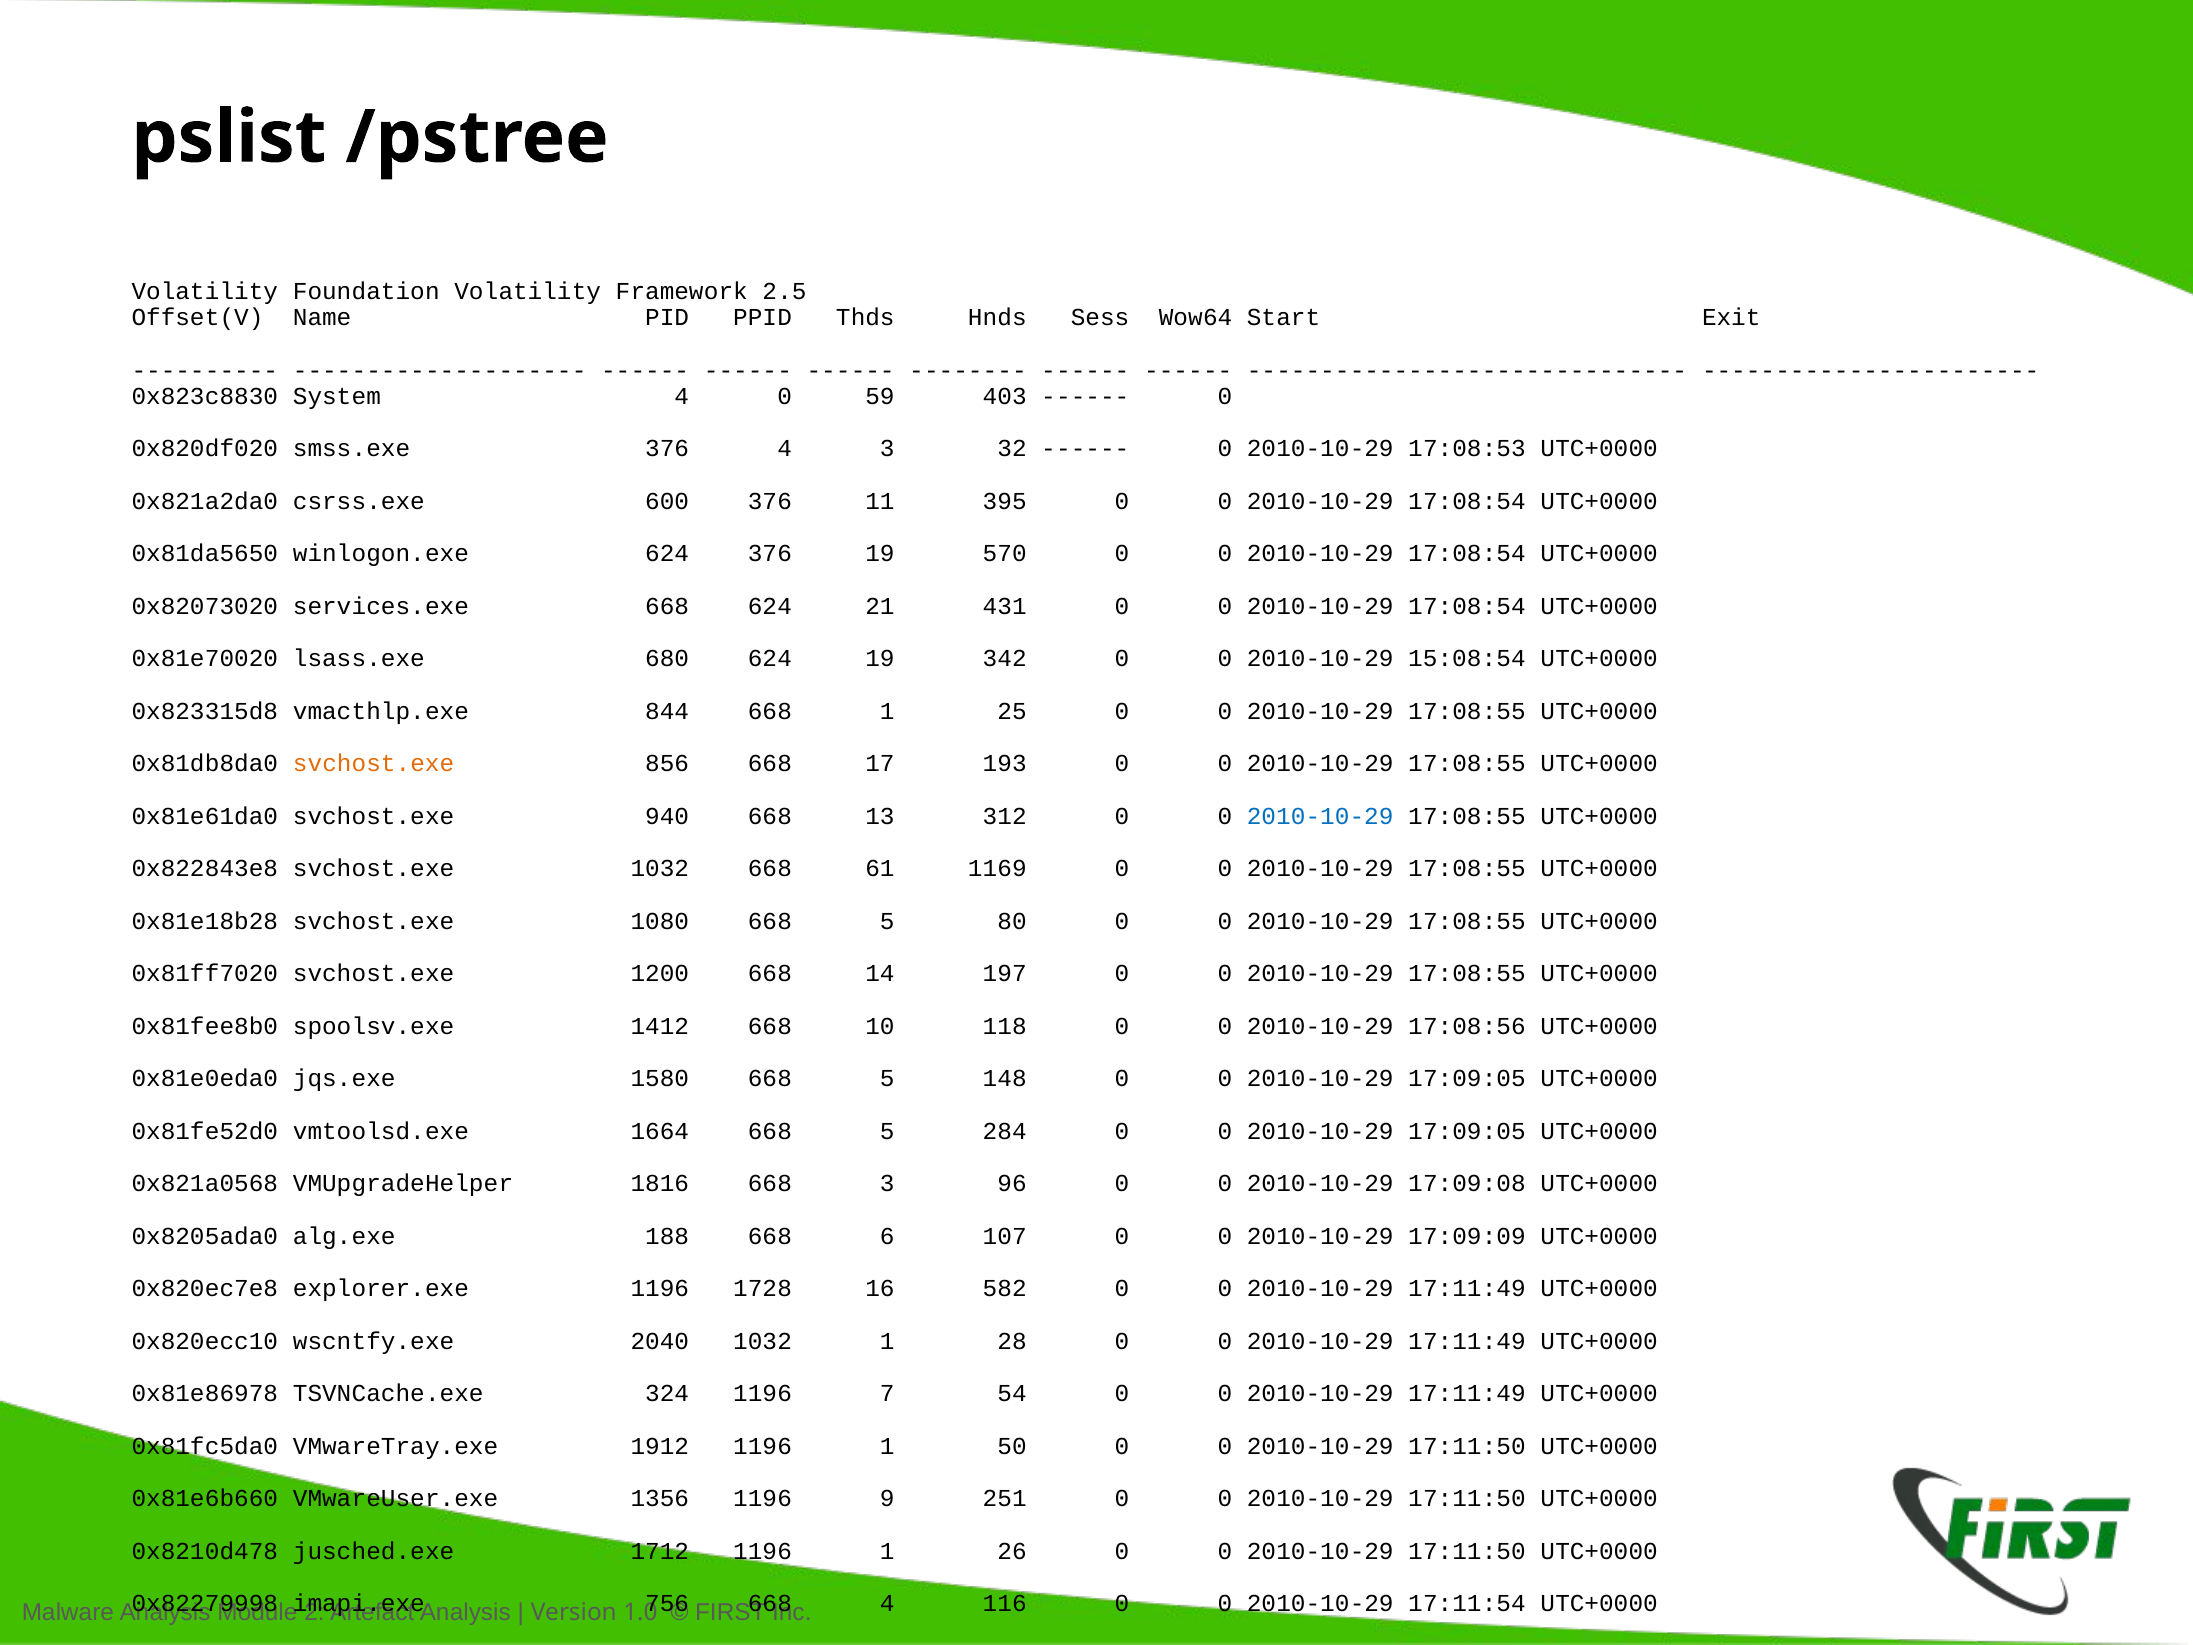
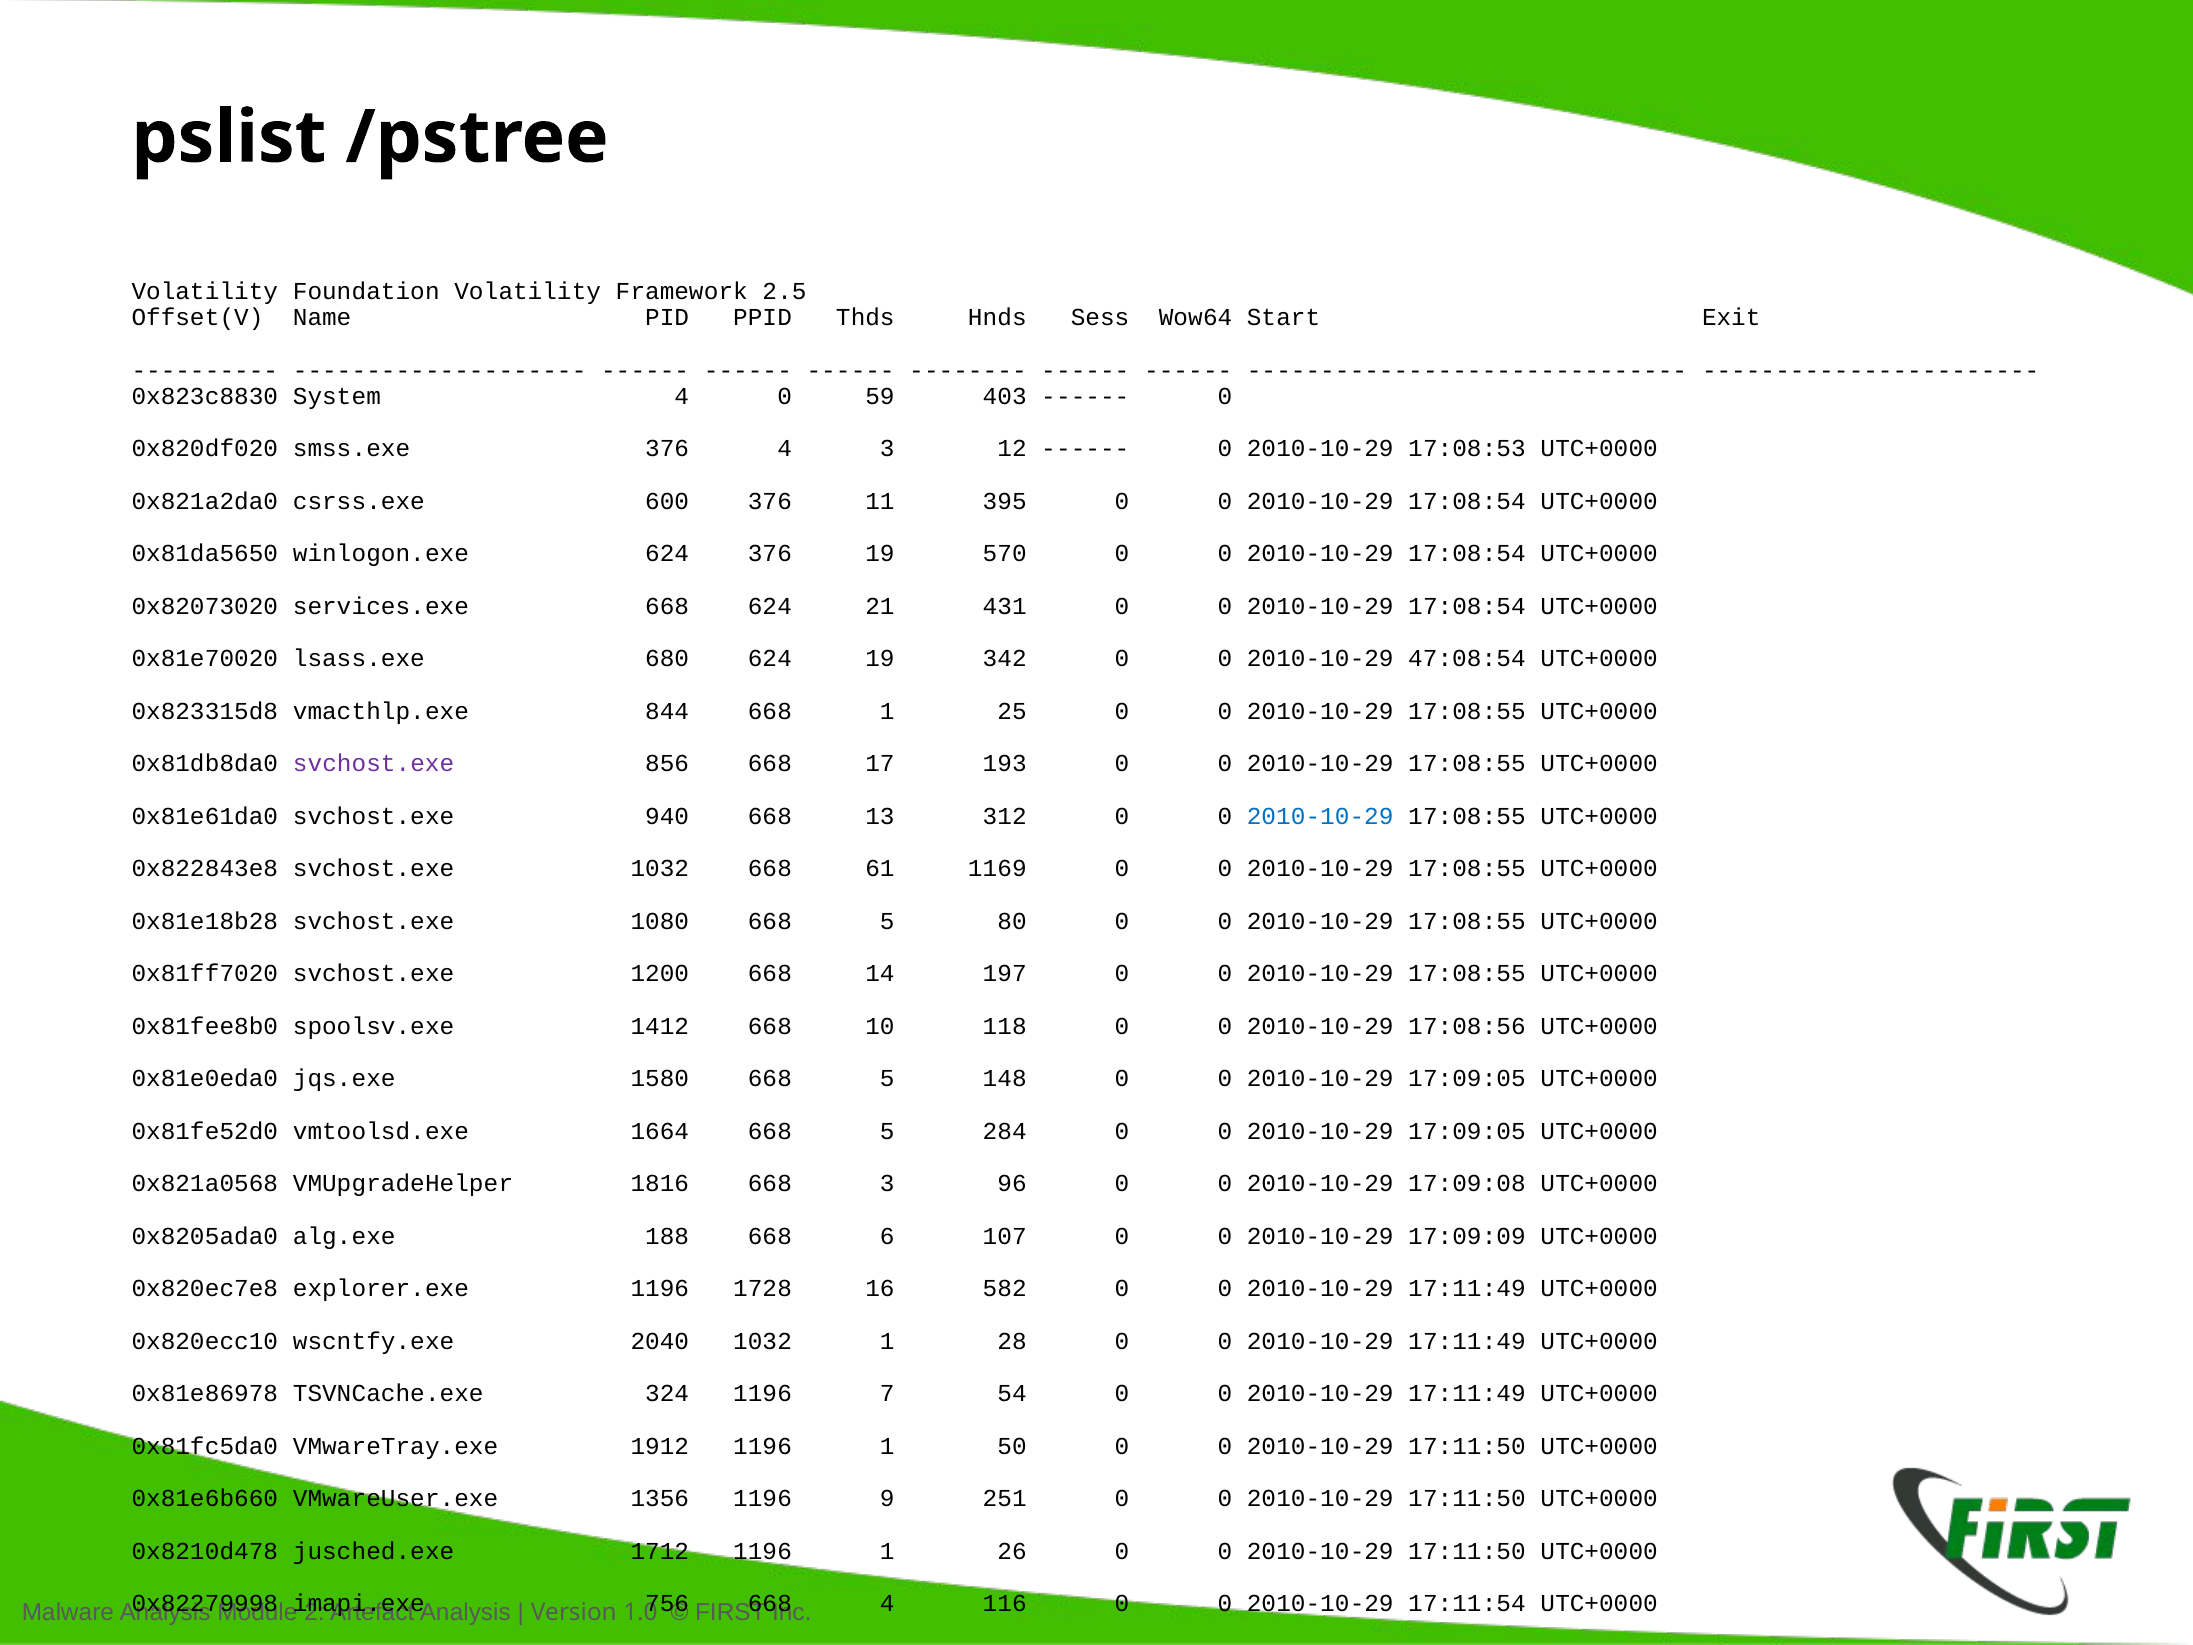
32: 32 -> 12 (1012, 449)
15:08:54: 15:08:54 -> 47:08:54 (1467, 659)
svchost.exe colour: orange -> purple (374, 764)
